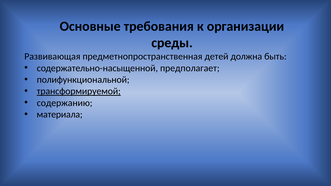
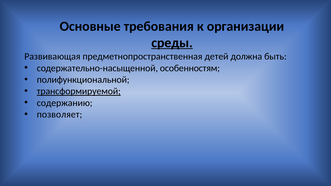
среды underline: none -> present (172, 43)
предполагает: предполагает -> особенностям (190, 68)
материала: материала -> позволяет (60, 115)
